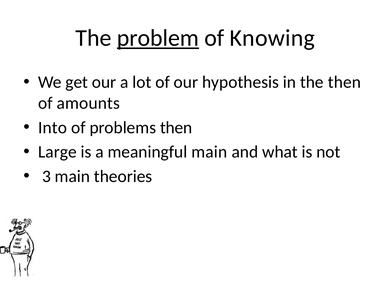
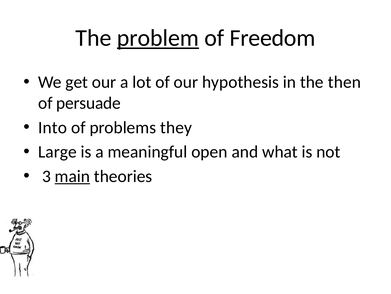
Knowing: Knowing -> Freedom (272, 38)
amounts: amounts -> persuade (88, 103)
problems then: then -> they (176, 127)
meaningful main: main -> open (209, 152)
main underline: none -> present (72, 176)
